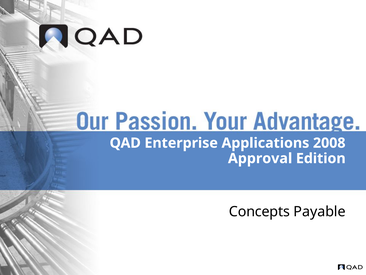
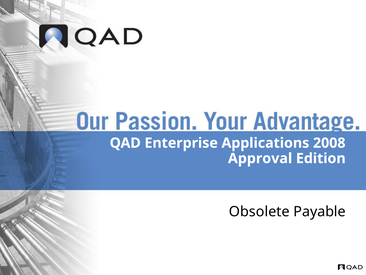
Concepts: Concepts -> Obsolete (259, 211)
